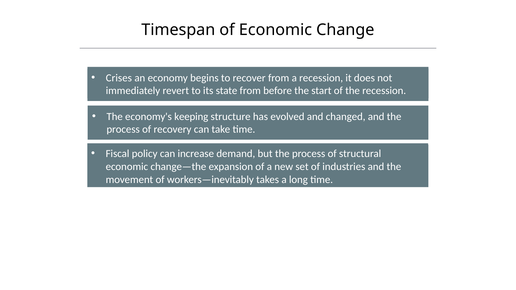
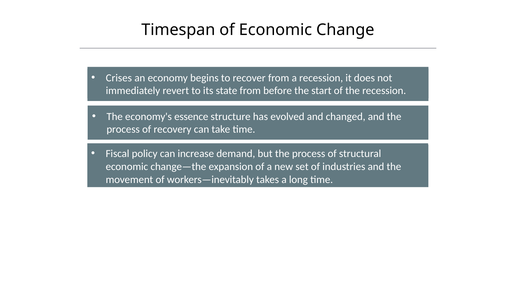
keeping: keeping -> essence (191, 117)
